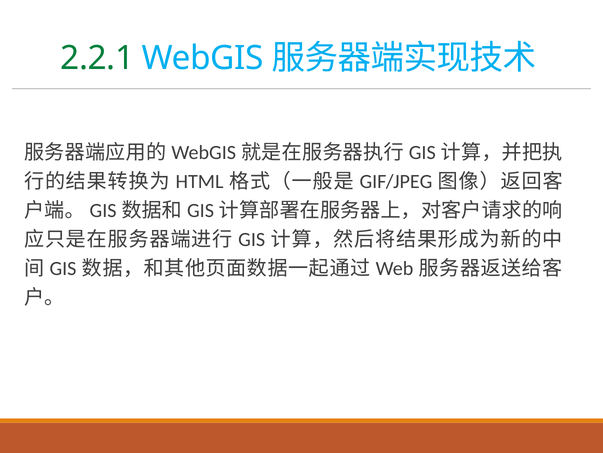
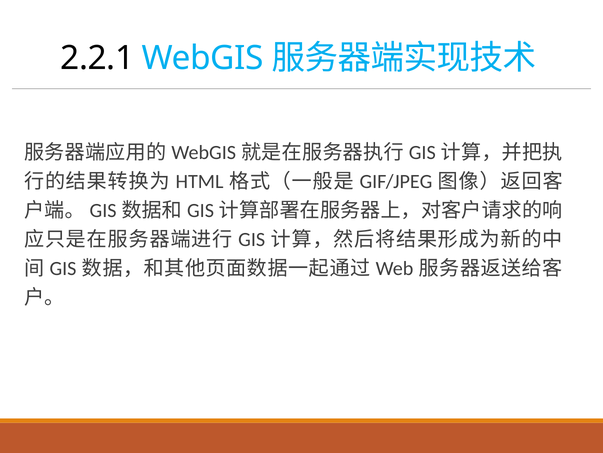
2.2.1 colour: green -> black (97, 58)
